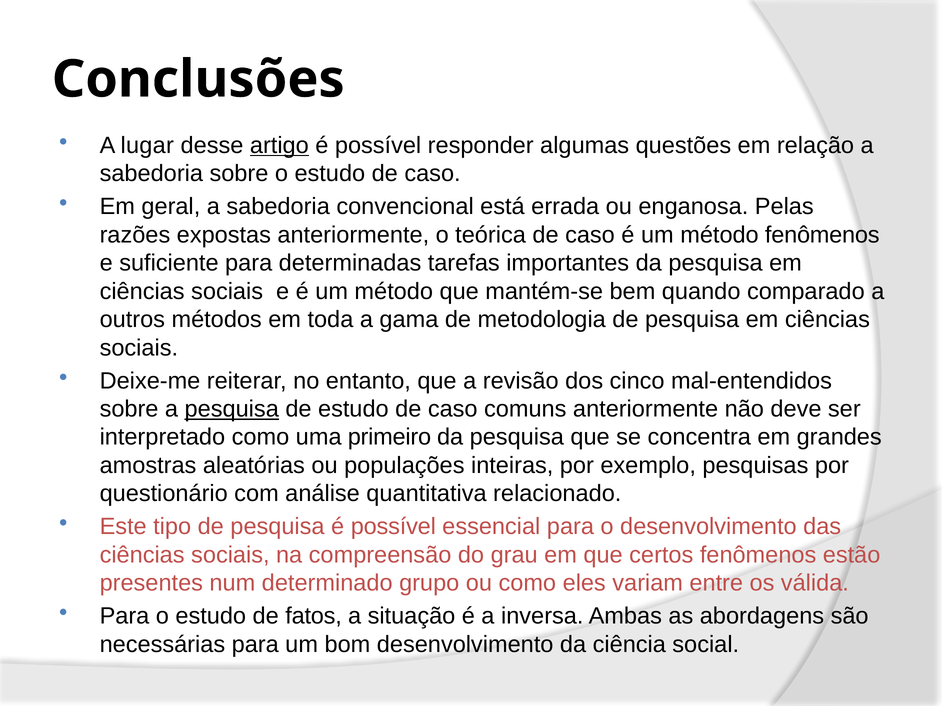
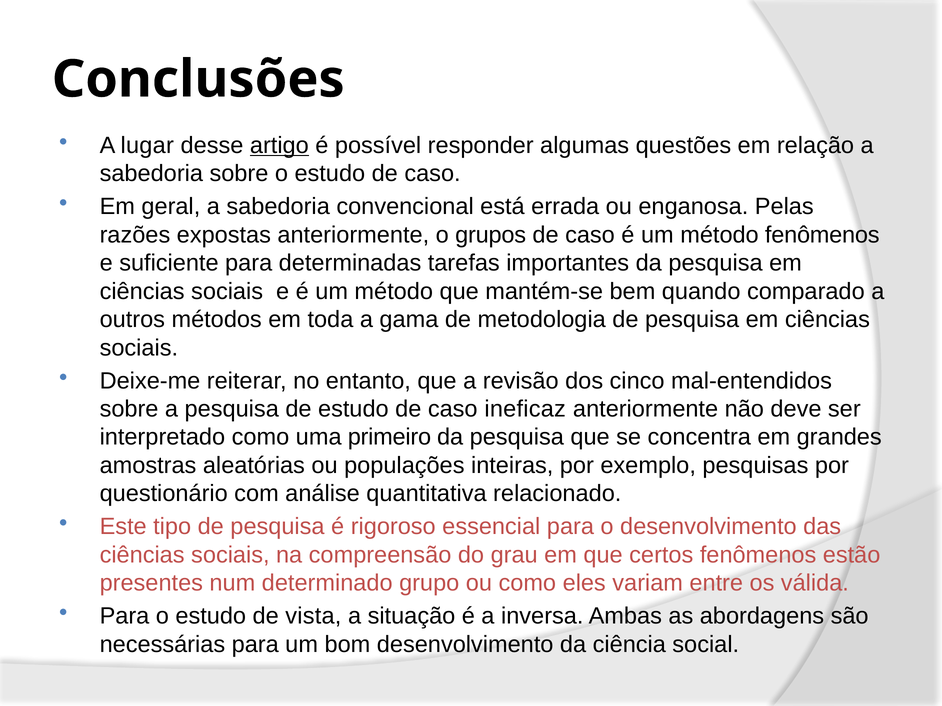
teórica: teórica -> grupos (491, 235)
pesquisa underline: present -> none (232, 409)
comuns: comuns -> ineficaz (525, 409)
pesquisa é possível: possível -> rigoroso (393, 527)
fatos: fatos -> vista (313, 617)
